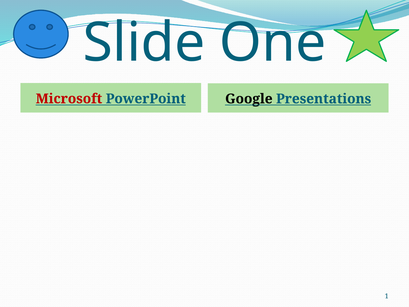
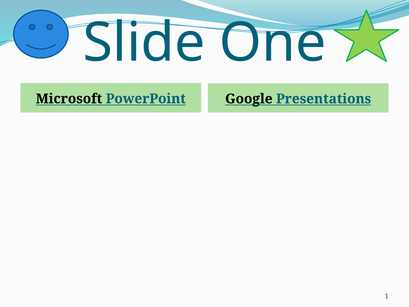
Microsoft colour: red -> black (69, 99)
